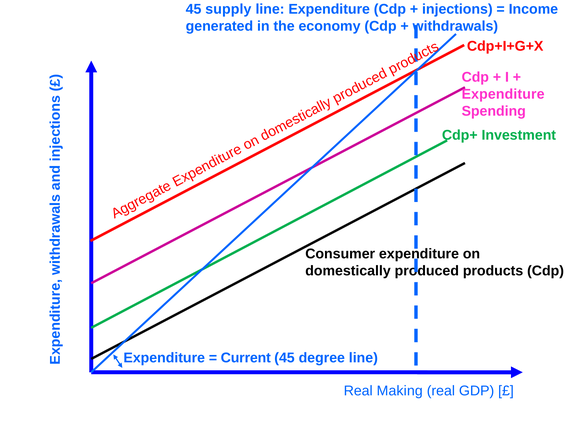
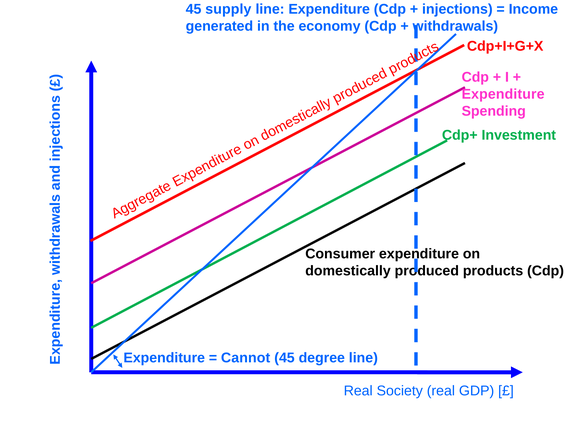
Current: Current -> Cannot (246, 358)
Making: Making -> Society (400, 391)
